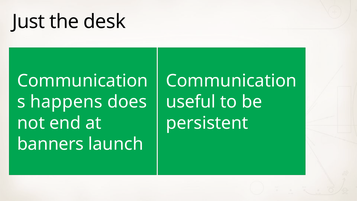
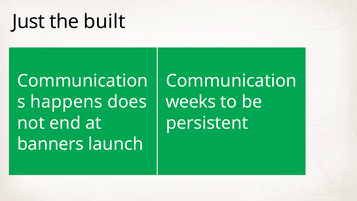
desk: desk -> built (104, 22)
useful: useful -> weeks (191, 102)
